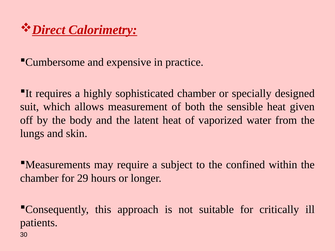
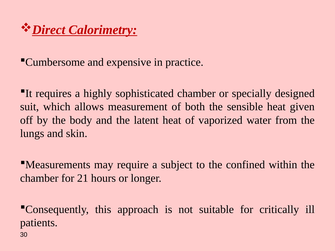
29: 29 -> 21 (83, 178)
